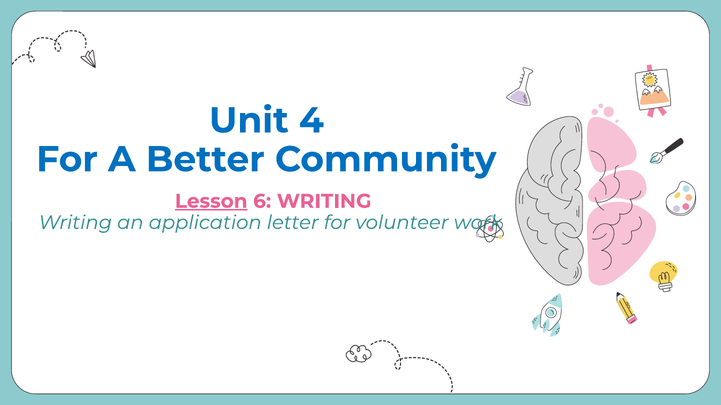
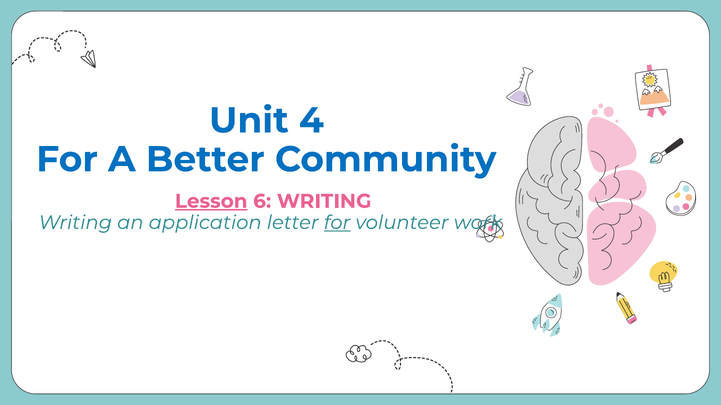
for underline: none -> present (337, 223)
